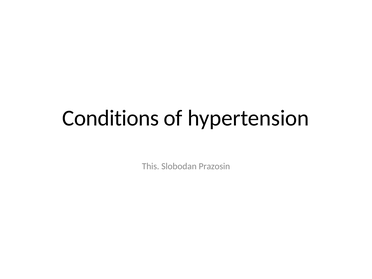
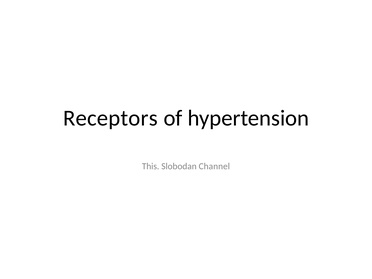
Conditions: Conditions -> Receptors (110, 118)
Prazosin: Prazosin -> Channel (214, 166)
